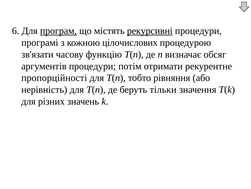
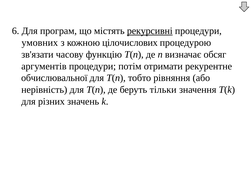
програм underline: present -> none (58, 31)
програмі: програмі -> умовних (40, 42)
пропорційності: пропорційності -> обчислювальної (54, 78)
